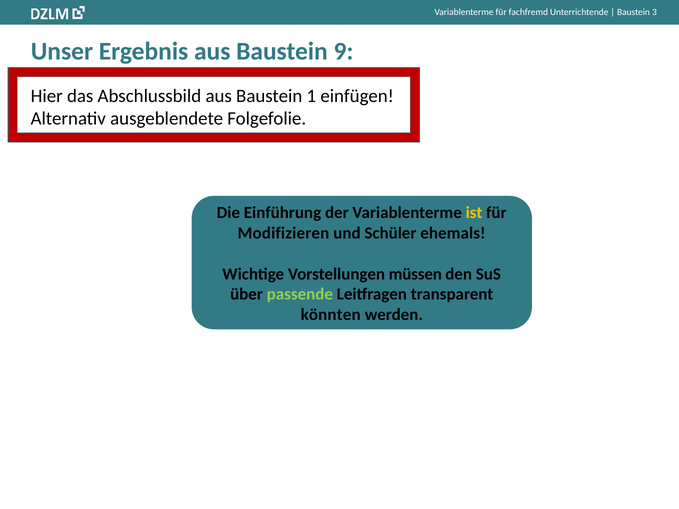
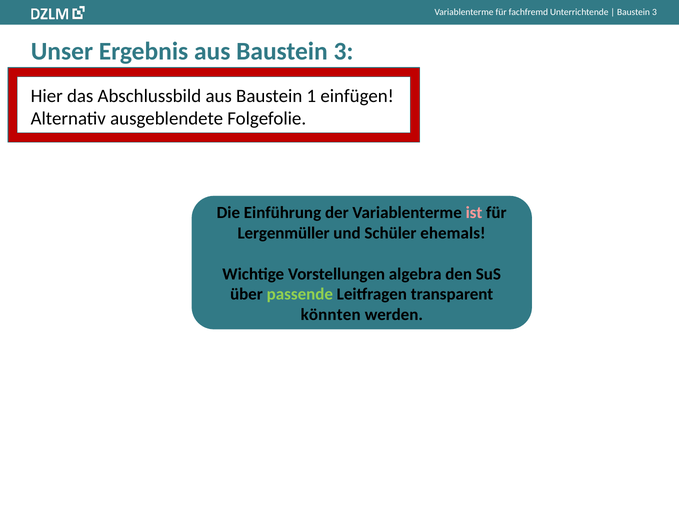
aus Baustein 9: 9 -> 3 (344, 51)
ist colour: yellow -> pink (474, 213)
Modifizieren: Modifizieren -> Lergenmüller (284, 233)
müssen: müssen -> algebra (415, 274)
